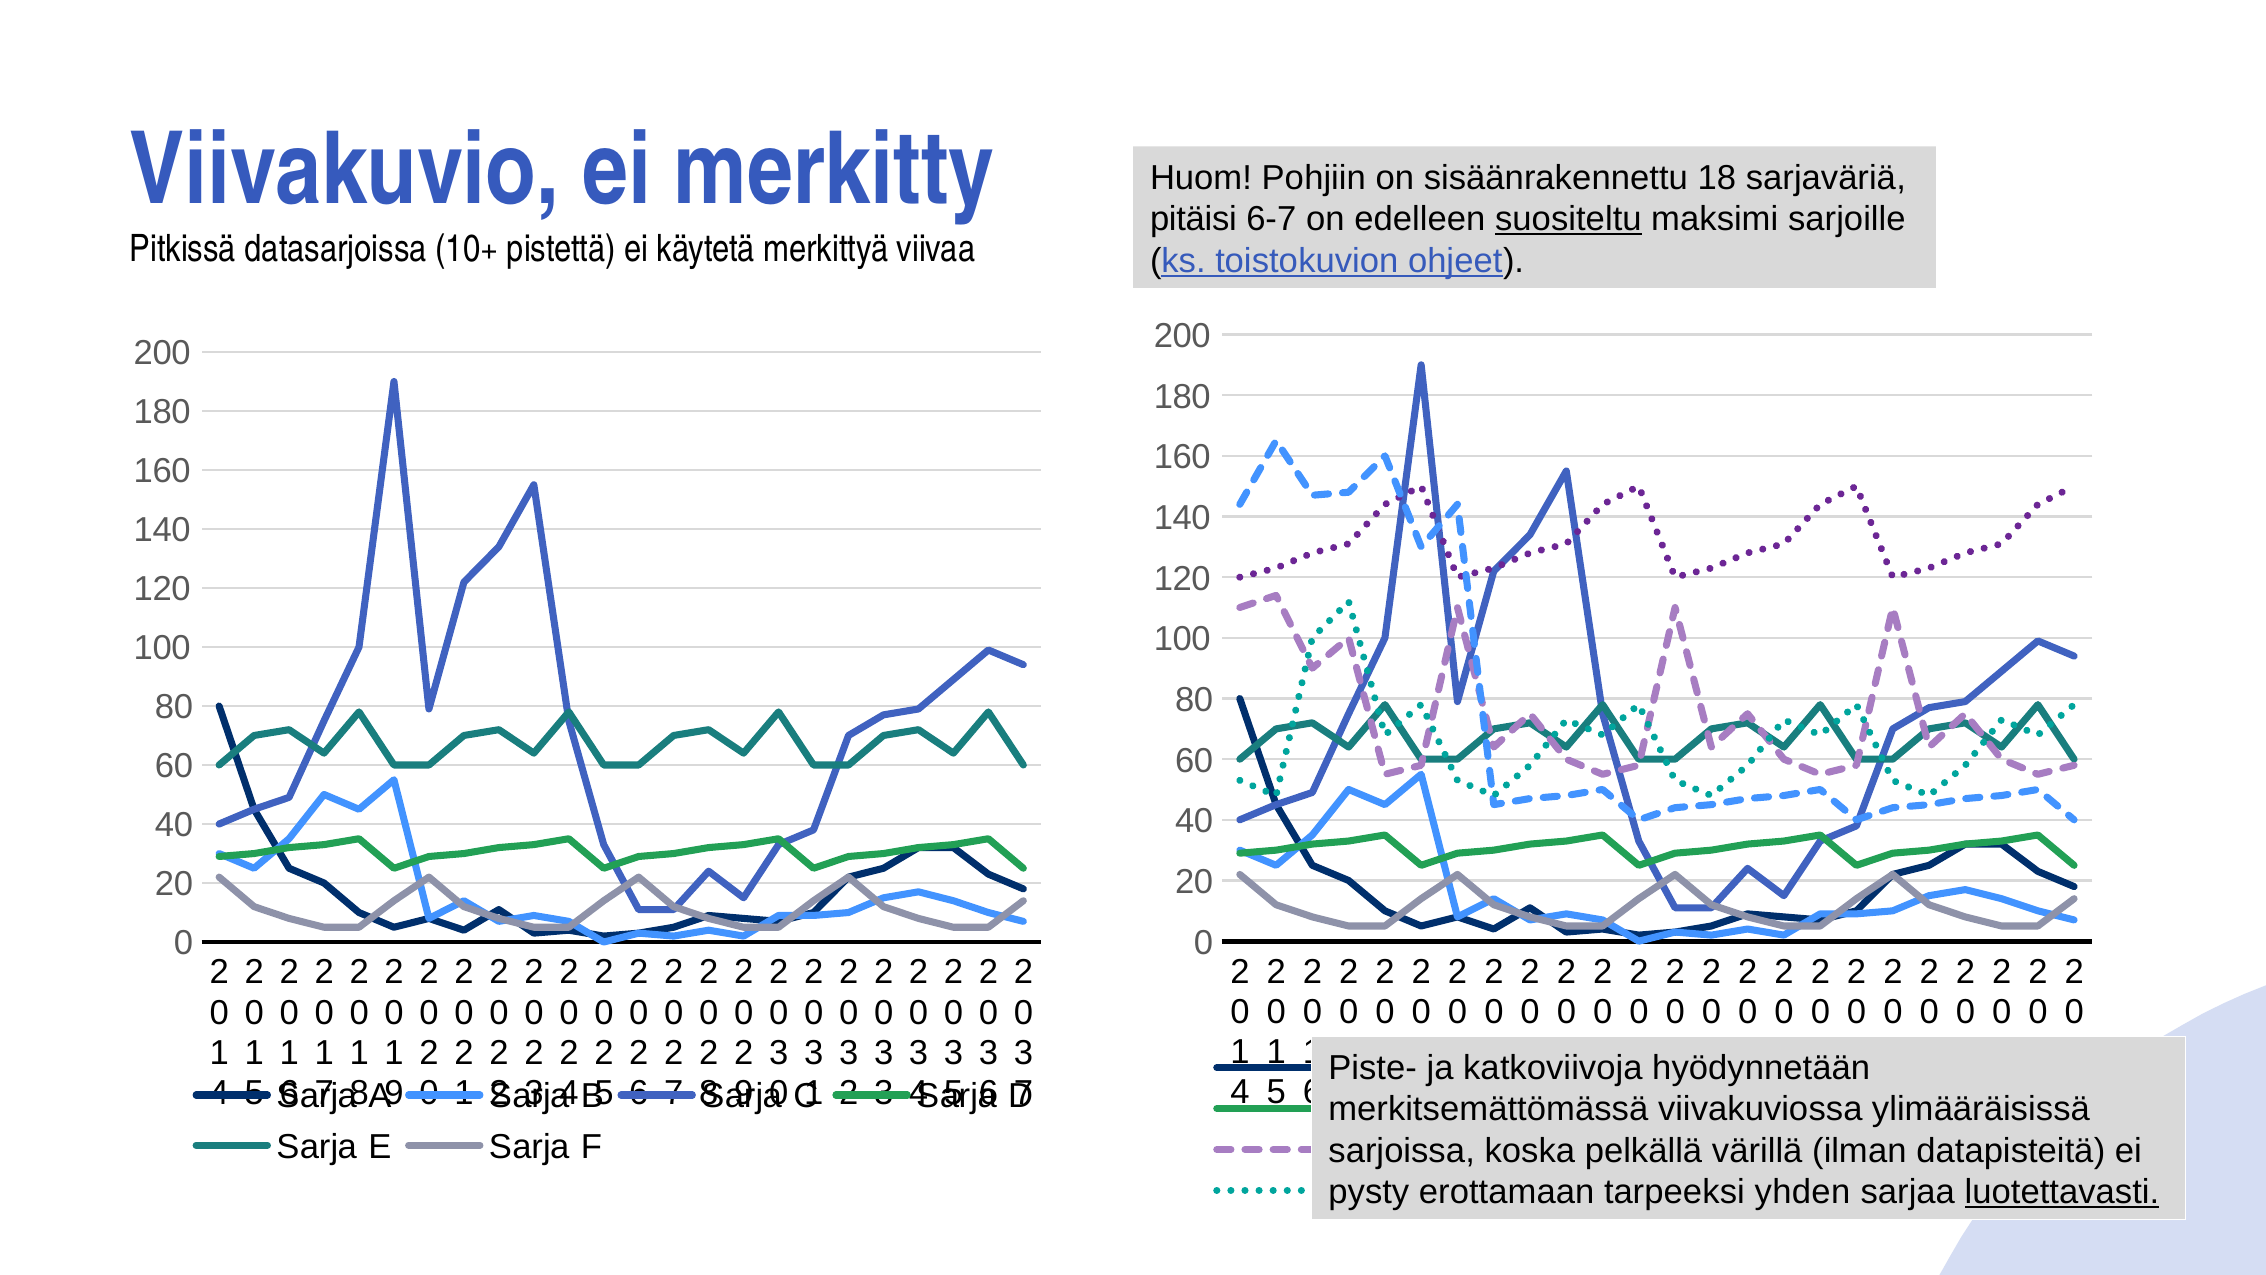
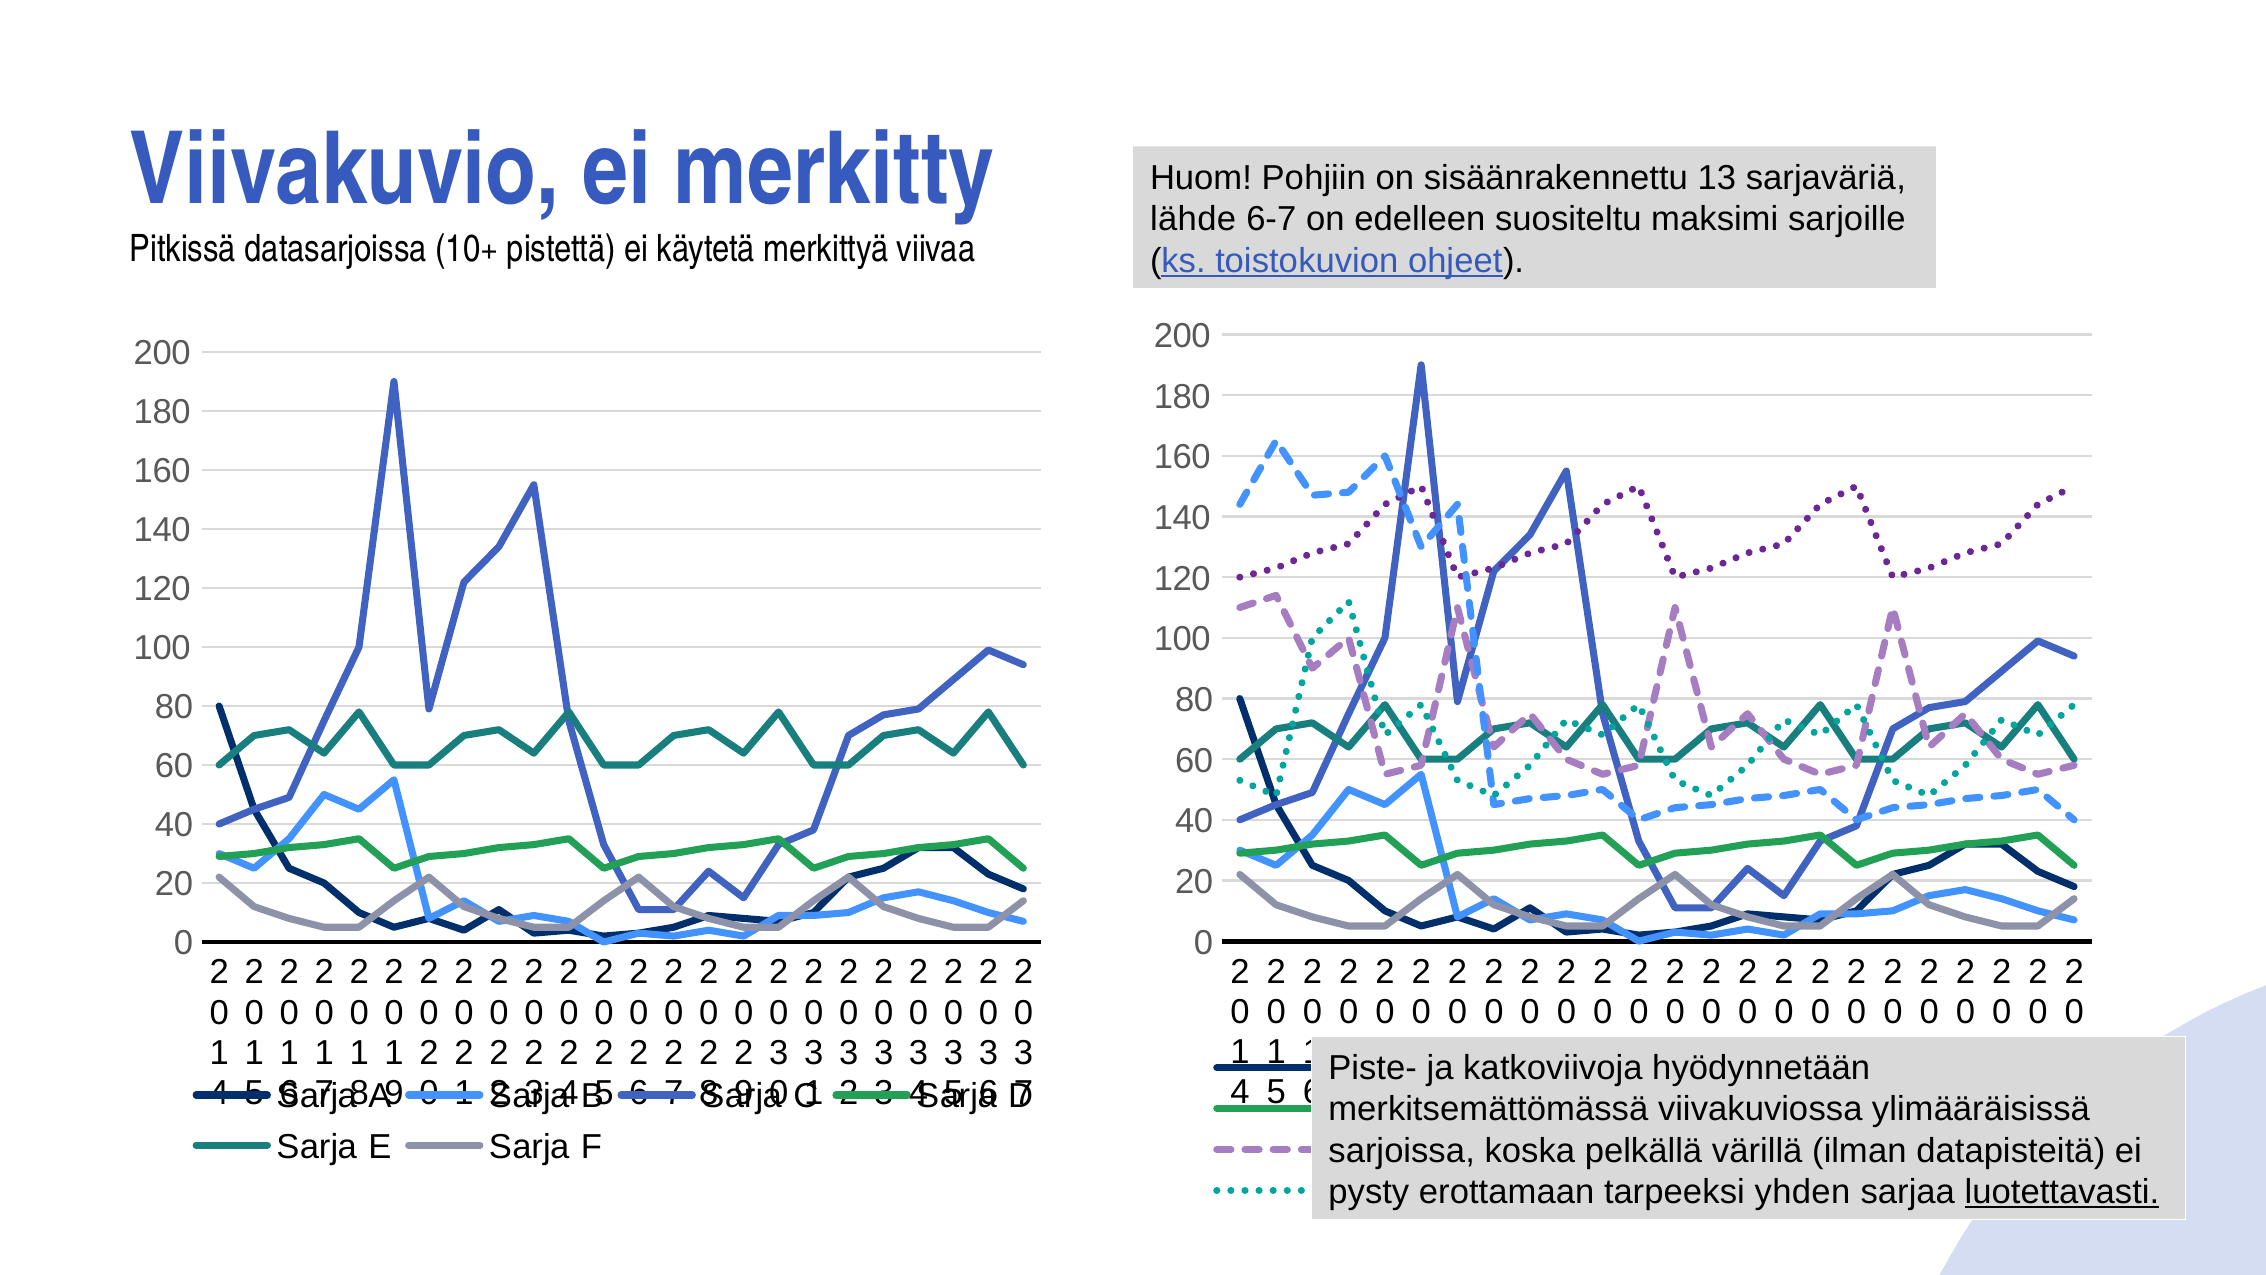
18: 18 -> 13 (1717, 178)
pitäisi: pitäisi -> lähde (1193, 219)
suositeltu underline: present -> none (1568, 219)
